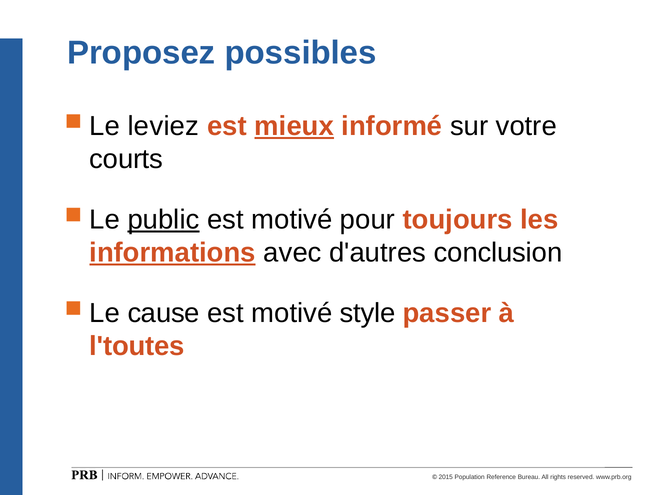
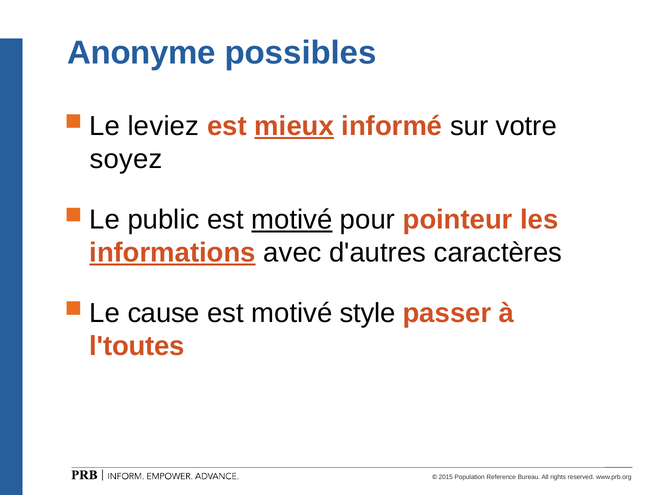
Proposez: Proposez -> Anonyme (141, 53)
courts: courts -> soyez (126, 159)
public underline: present -> none (164, 220)
motivé underline: none -> present (292, 220)
toujours: toujours -> pointeur (458, 220)
conclusion: conclusion -> caractères (498, 253)
